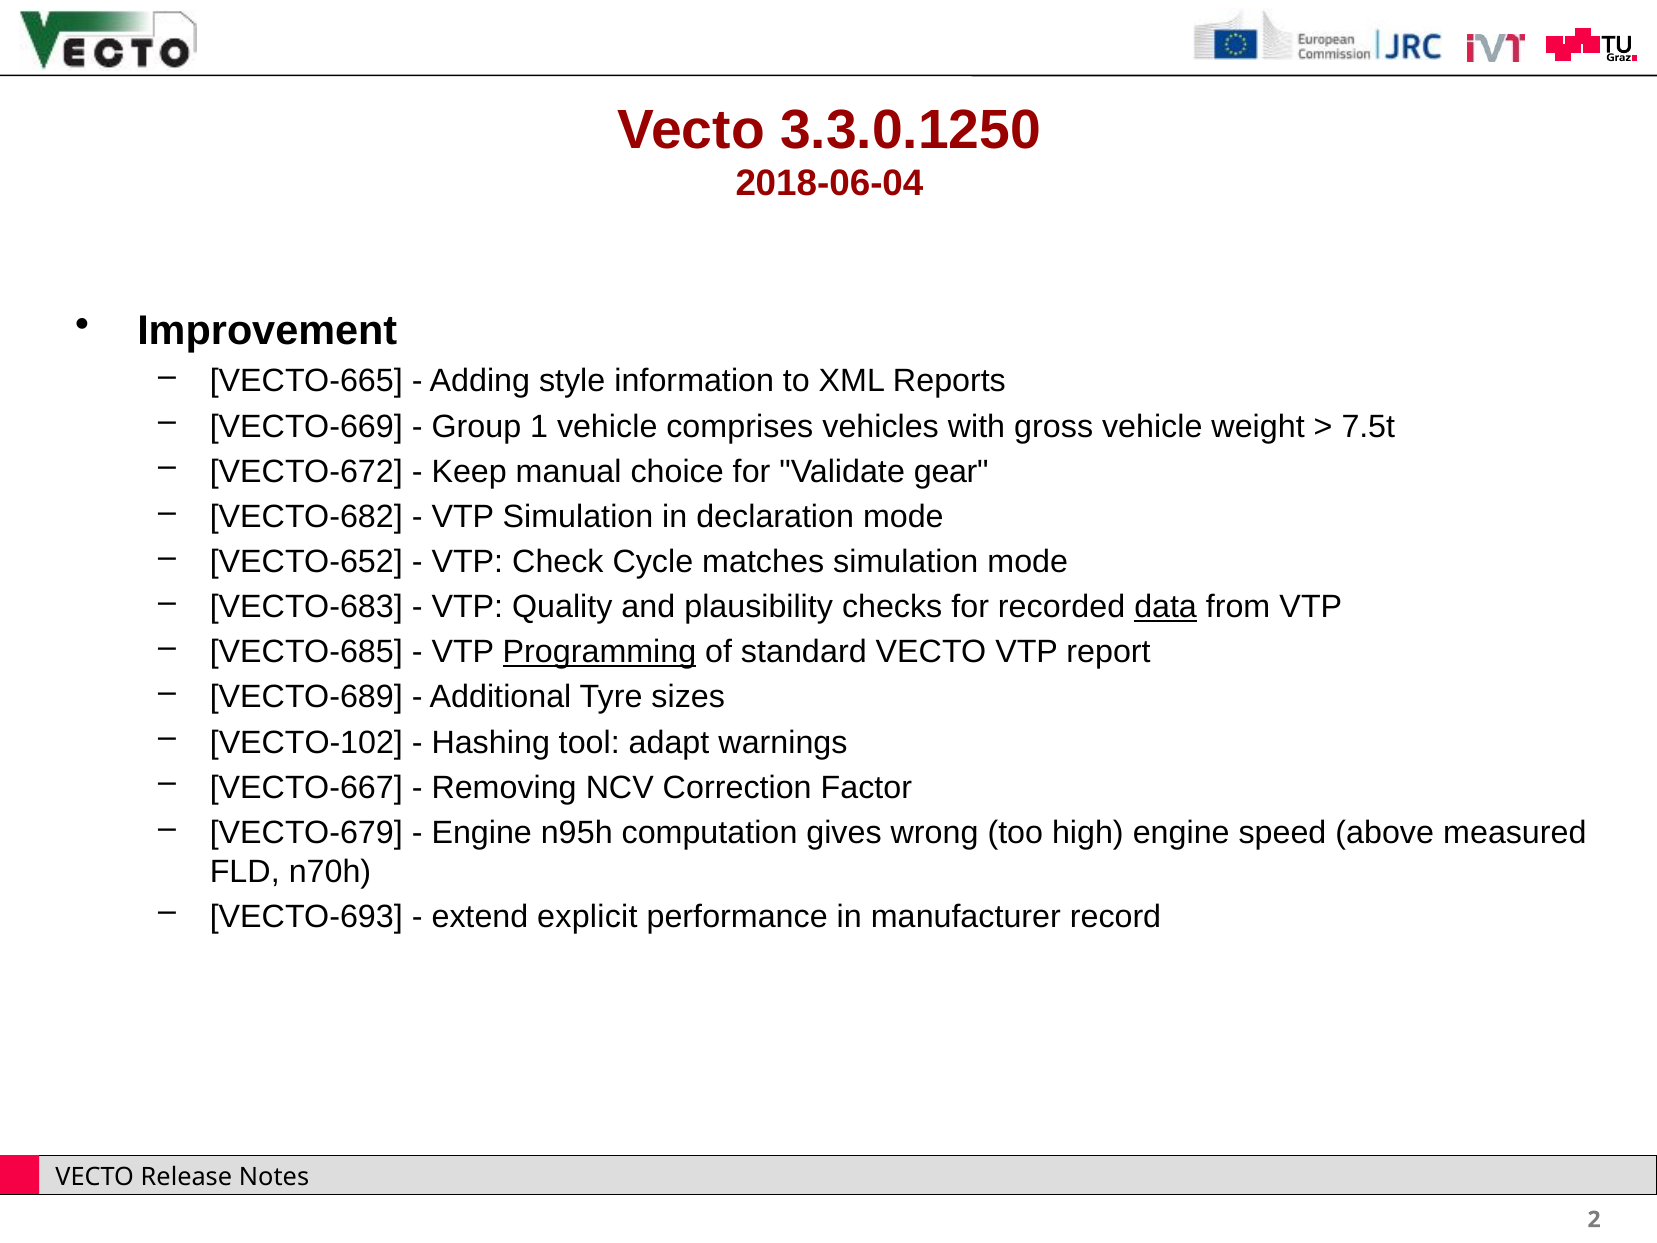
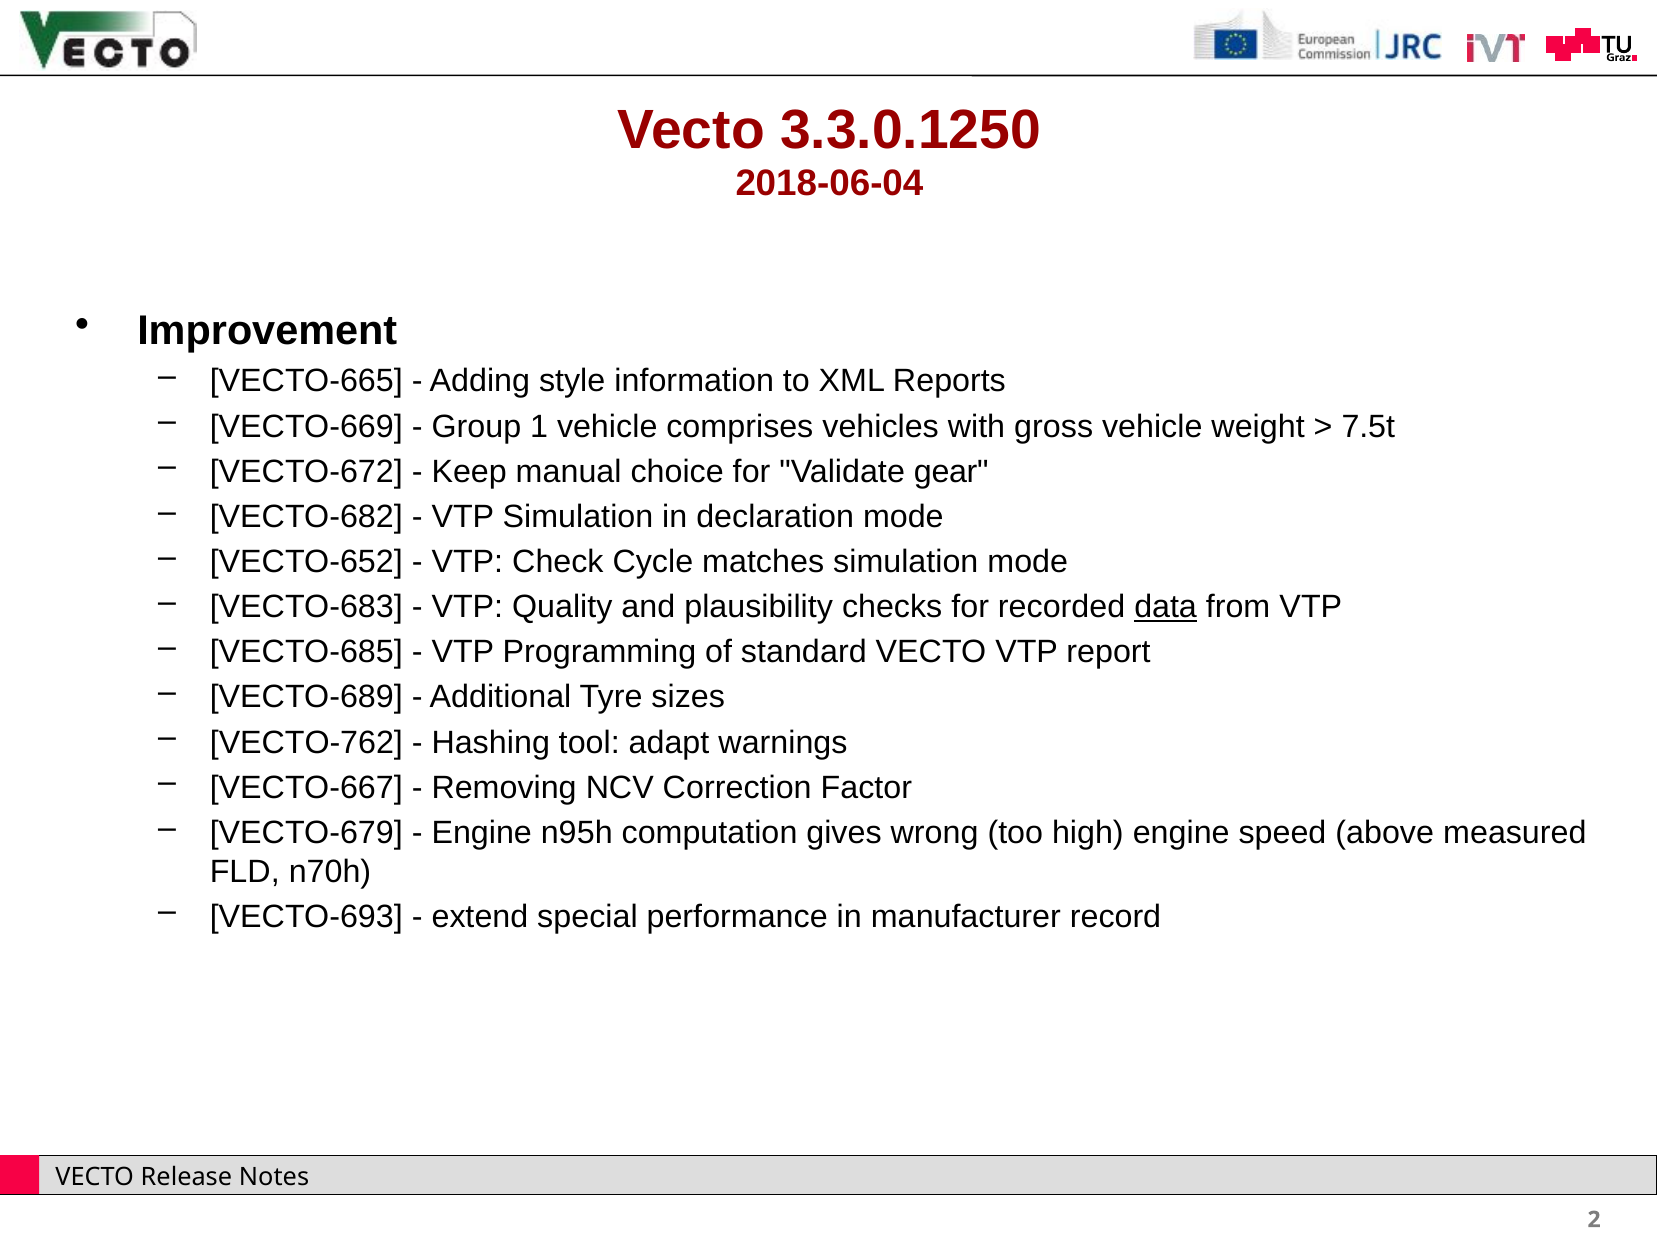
Programming underline: present -> none (600, 652)
VECTO-102: VECTO-102 -> VECTO-762 (306, 742)
explicit: explicit -> special (587, 916)
